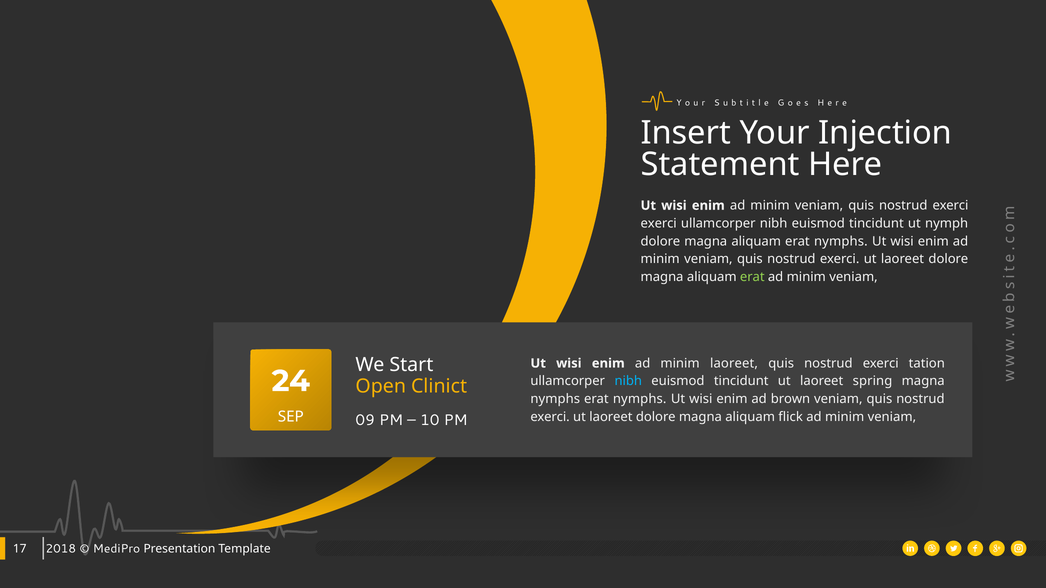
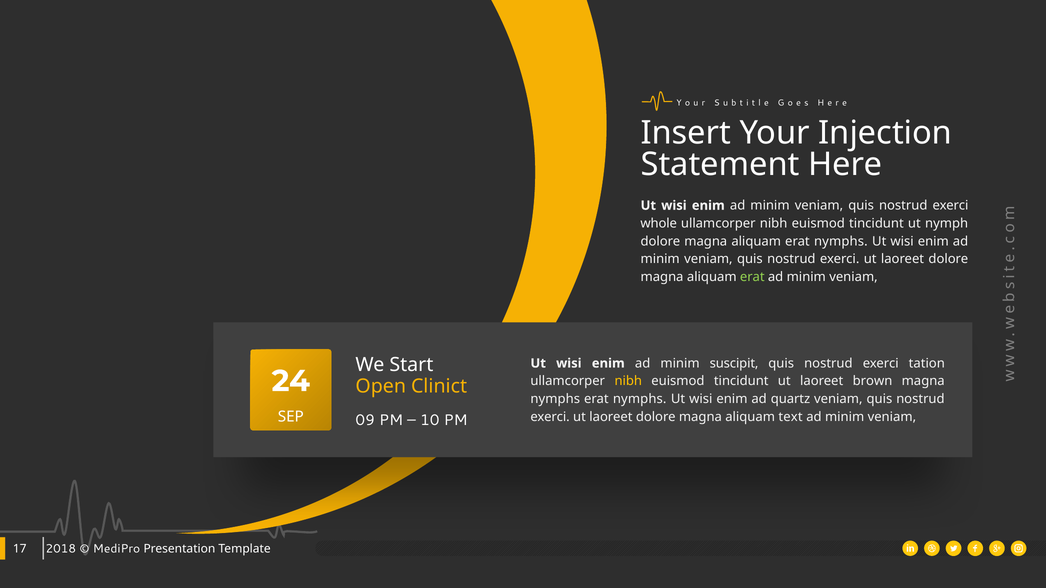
exerci: exerci -> whole (659, 223)
minim laoreet: laoreet -> suscipit (734, 364)
nibh colour: light blue -> yellow (628, 381)
spring: spring -> brown (873, 381)
brown: brown -> quartz (791, 399)
flick: flick -> text (791, 417)
